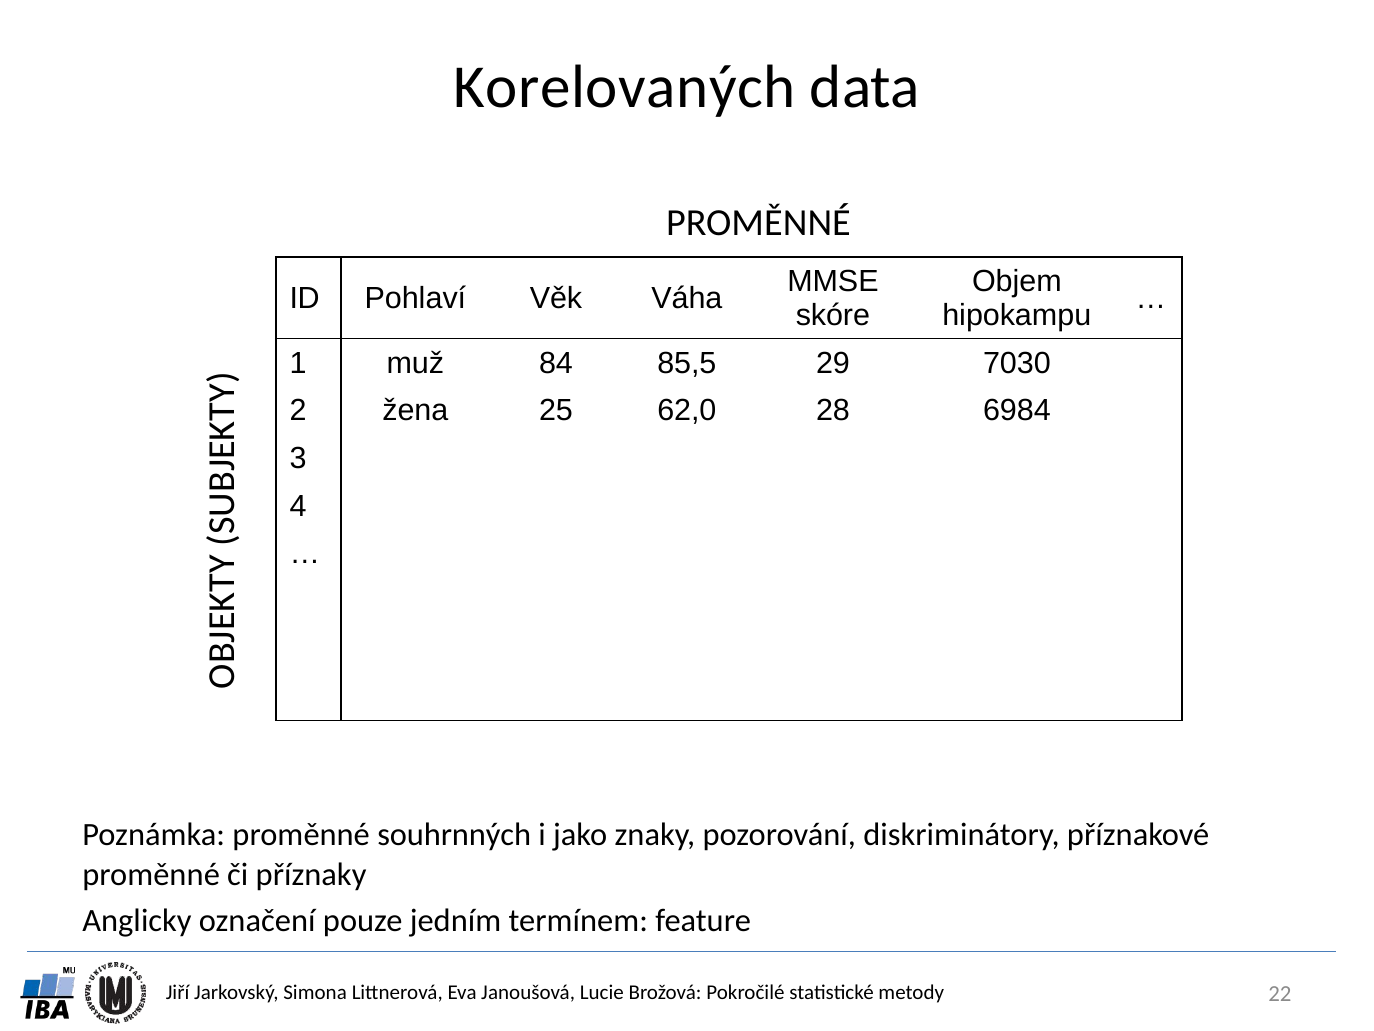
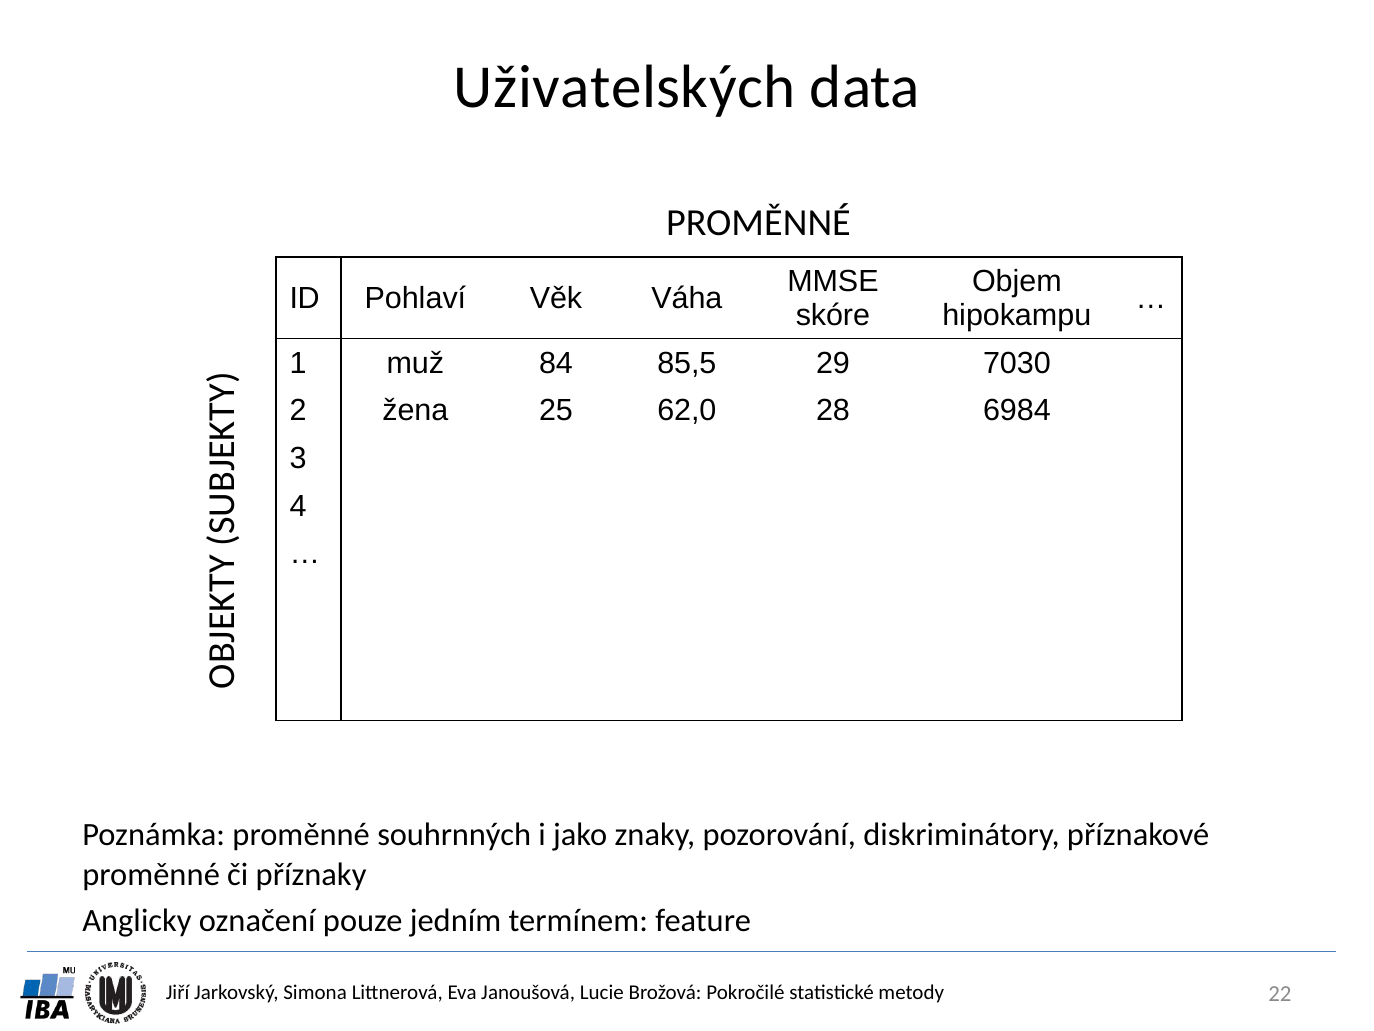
Korelovaných: Korelovaných -> Uživatelských (625, 87)
